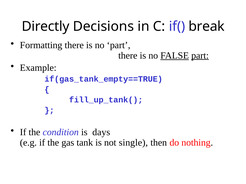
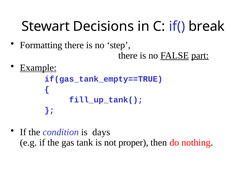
Directly: Directly -> Stewart (46, 27)
no part: part -> step (119, 45)
Example underline: none -> present (38, 68)
single: single -> proper (133, 143)
